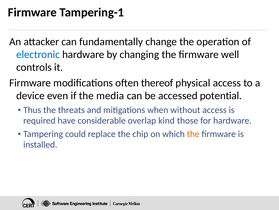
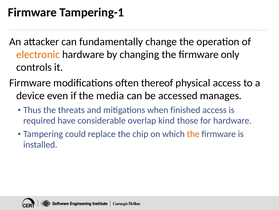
electronic colour: blue -> orange (38, 54)
well: well -> only (230, 54)
potential: potential -> manages (221, 95)
without: without -> finished (185, 110)
